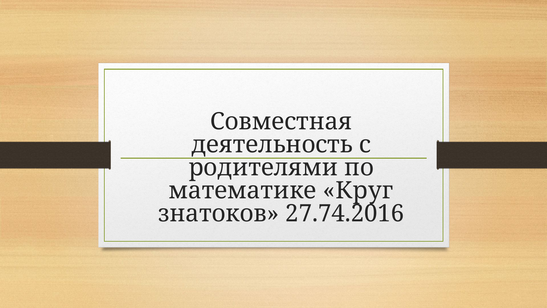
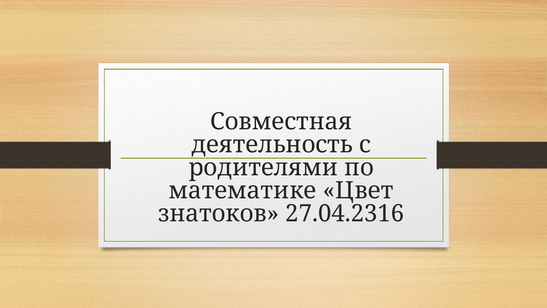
Круг: Круг -> Цвет (358, 190)
27.74.2016: 27.74.2016 -> 27.04.2316 (345, 213)
